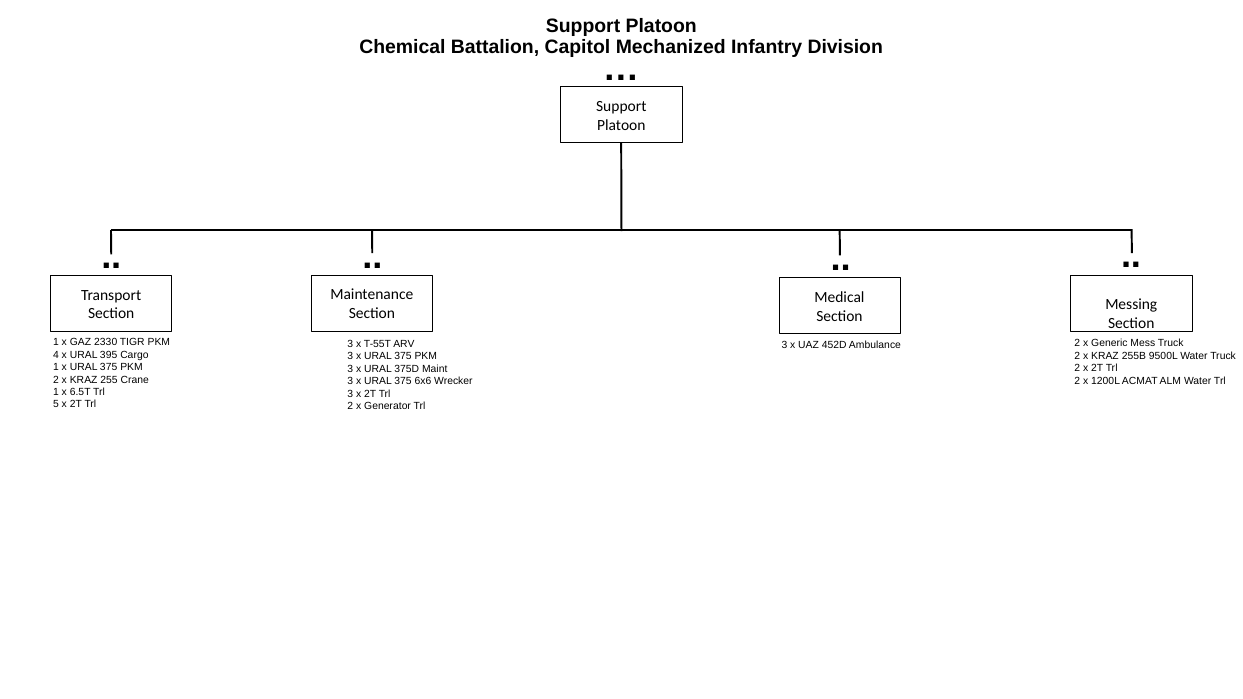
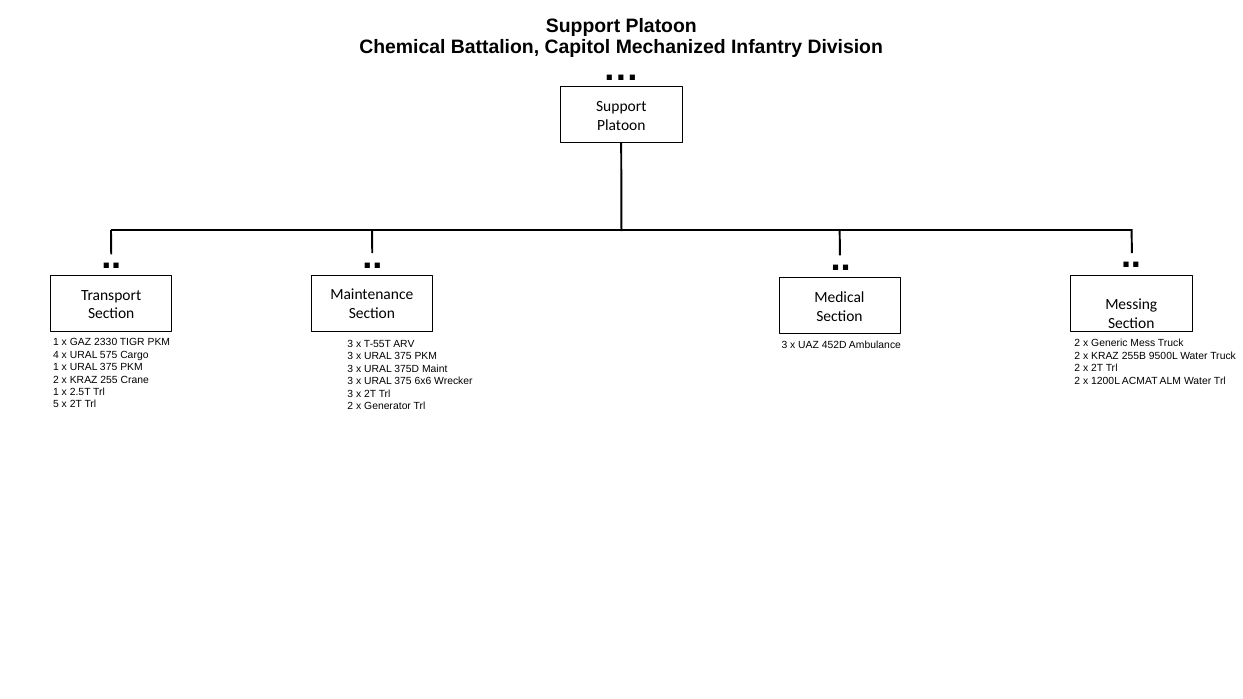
395: 395 -> 575 (109, 355)
6.5T: 6.5T -> 2.5T (80, 392)
